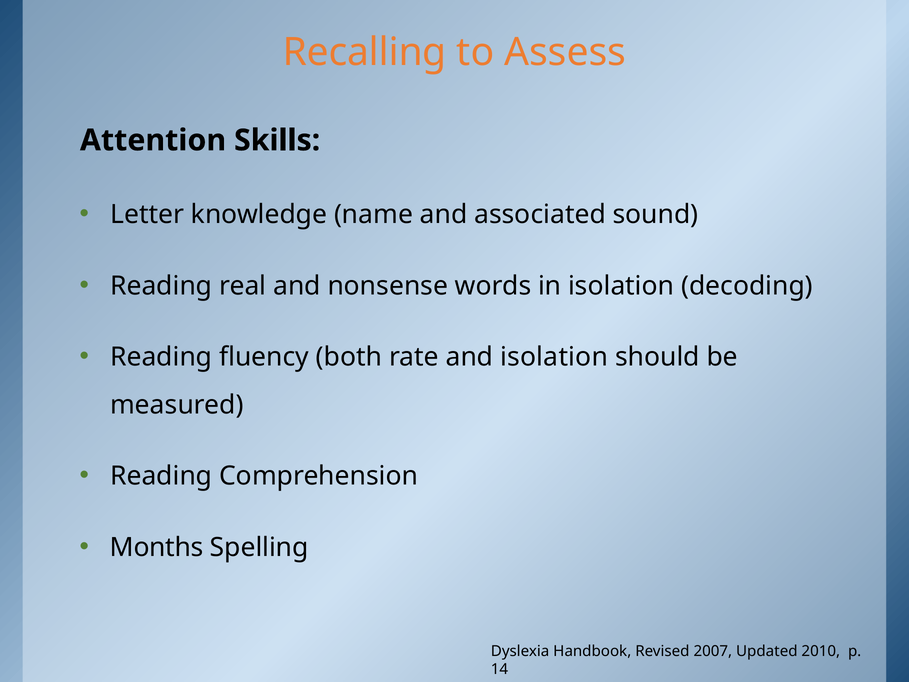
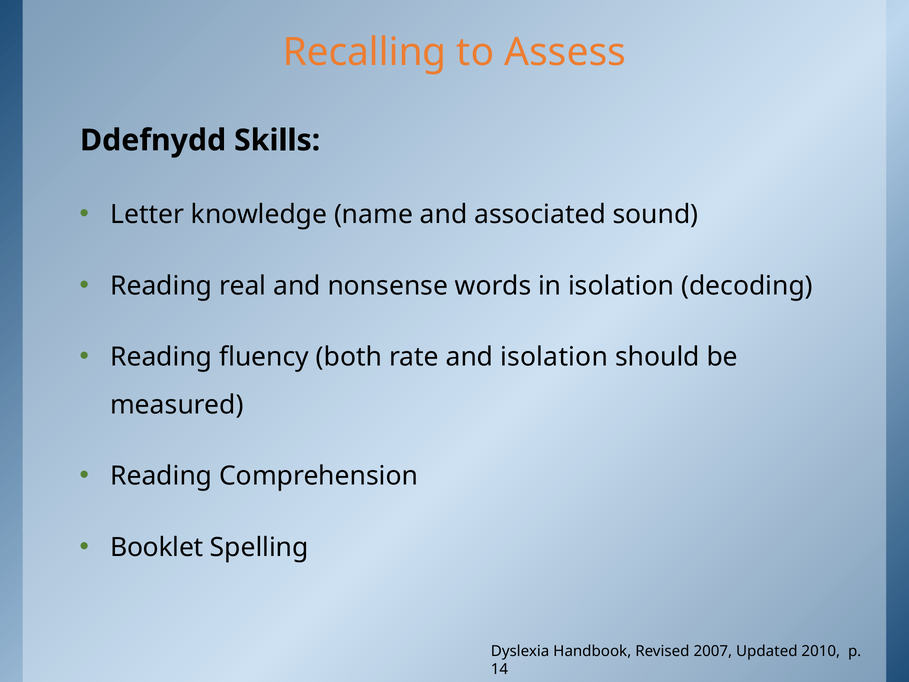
Attention: Attention -> Ddefnydd (153, 140)
Months: Months -> Booklet (157, 547)
